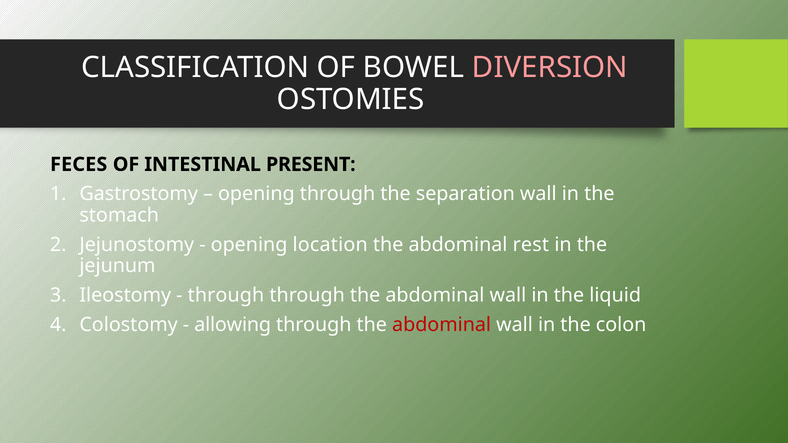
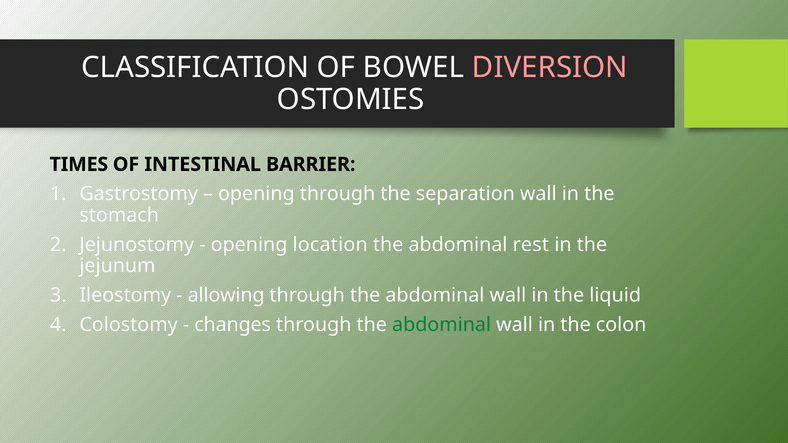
FECES: FECES -> TIMES (79, 165)
PRESENT: PRESENT -> BARRIER (311, 165)
through: through -> allowing (226, 295)
allowing: allowing -> changes (233, 325)
abdominal colour: red -> green (442, 325)
